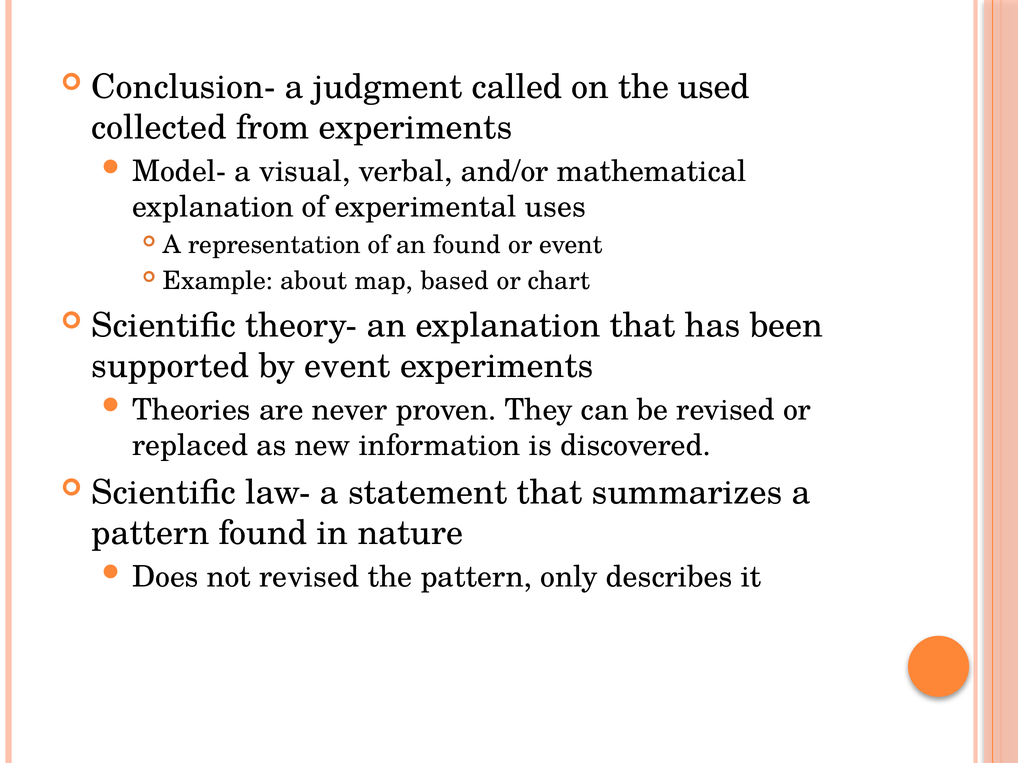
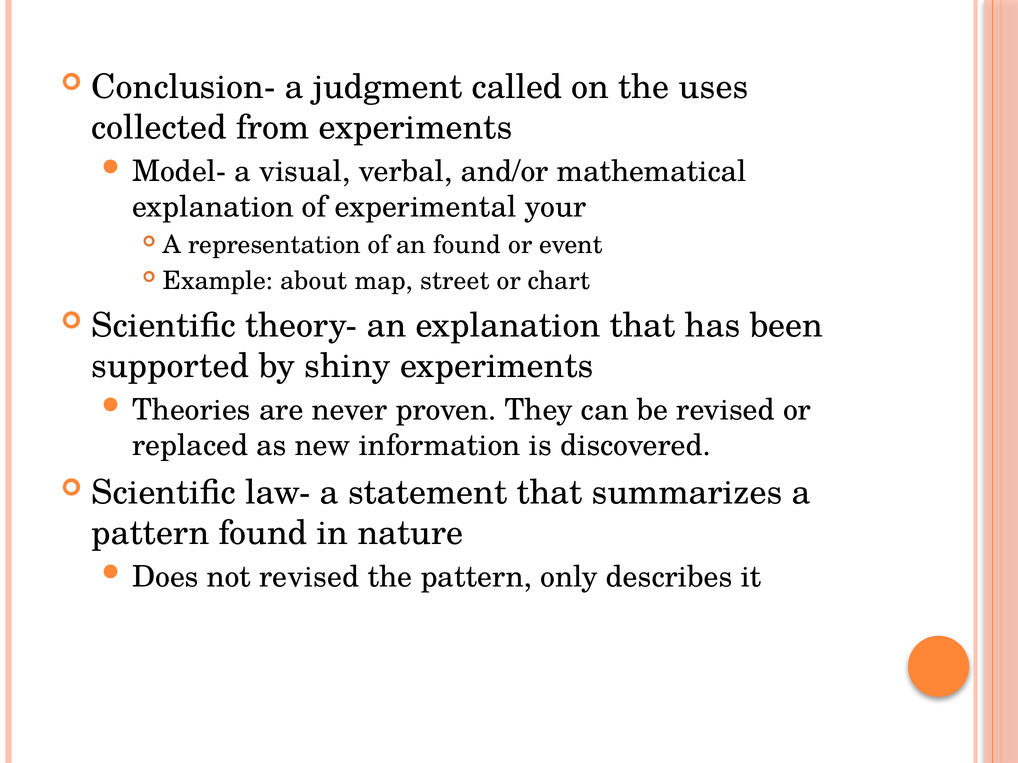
used: used -> uses (714, 87)
uses: uses -> your (556, 207)
based: based -> street (455, 281)
by event: event -> shiny (347, 366)
